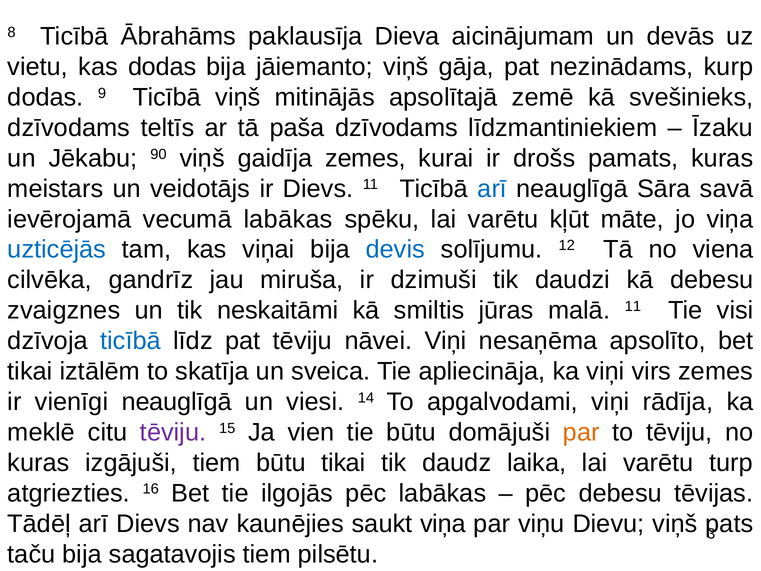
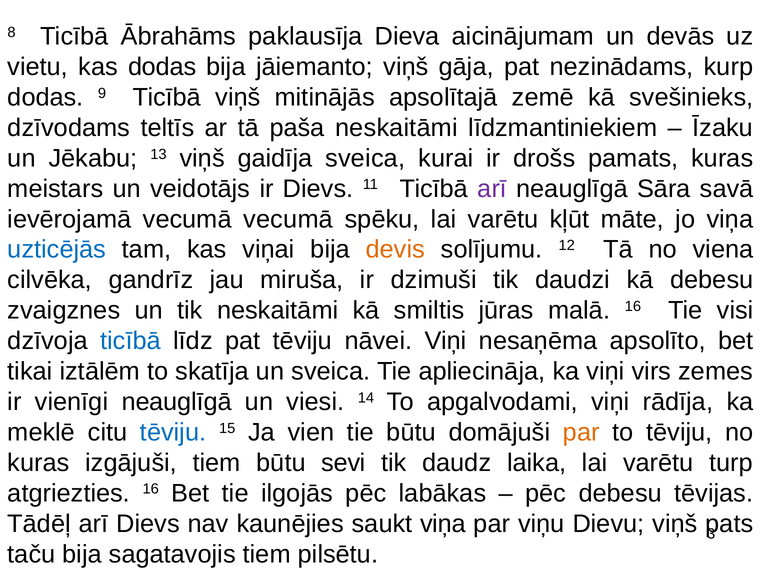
paša dzīvodams: dzīvodams -> neskaitāmi (396, 128)
90: 90 -> 13 (158, 154)
gaidīja zemes: zemes -> sveica (365, 158)
arī colour: blue -> purple (492, 189)
vecumā labākas: labākas -> vecumā (288, 219)
devis colour: blue -> orange (395, 249)
malā 11: 11 -> 16 (633, 306)
tēviju colour: purple -> blue (173, 432)
būtu tikai: tikai -> sevi (343, 463)
